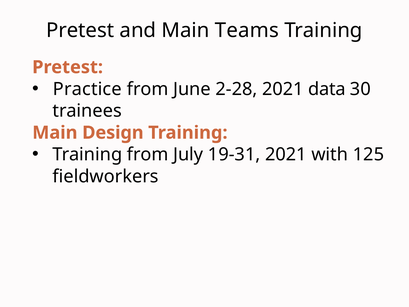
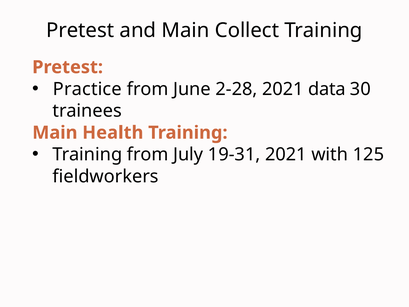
Teams: Teams -> Collect (247, 30)
Design: Design -> Health (113, 133)
